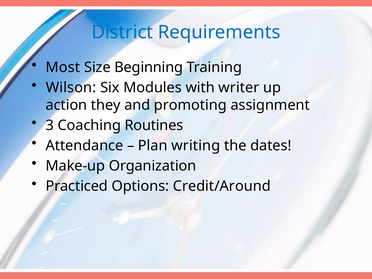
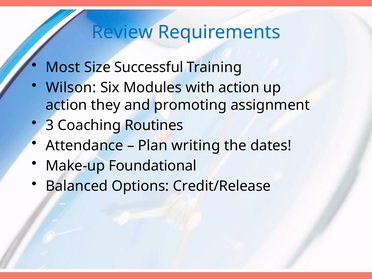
District: District -> Review (122, 32)
Beginning: Beginning -> Successful (149, 67)
with writer: writer -> action (239, 88)
Organization: Organization -> Foundational (153, 166)
Practiced: Practiced -> Balanced (77, 186)
Credit/Around: Credit/Around -> Credit/Release (222, 186)
